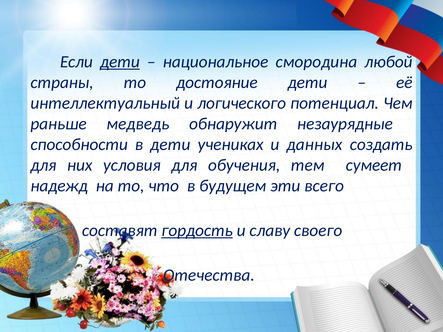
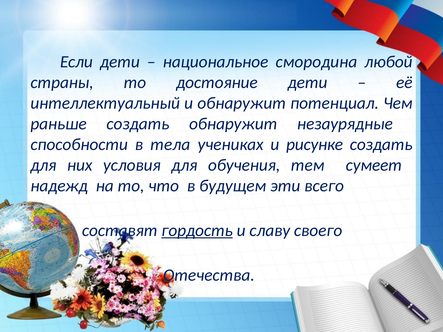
дети underline: present -> none (120, 62)
и логического: логического -> обнаружит (242, 103)
раньше медведь: медведь -> создать (138, 124)
в дети: дети -> тела (170, 144)
данных: данных -> рисунке (315, 144)
